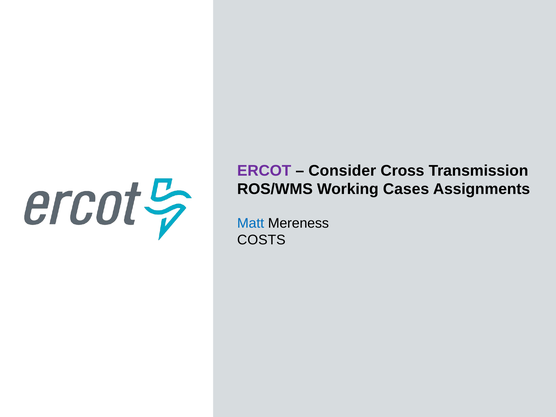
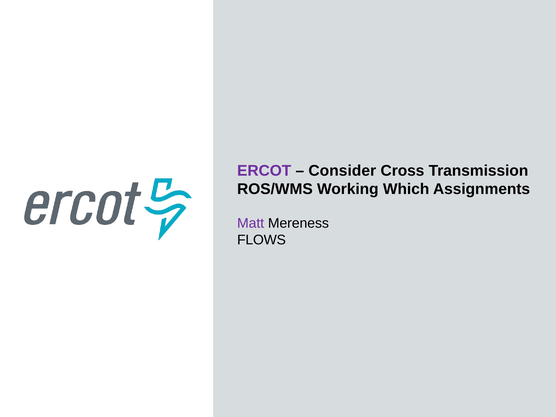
Cases: Cases -> Which (406, 189)
Matt colour: blue -> purple (251, 223)
COSTS: COSTS -> FLOWS (261, 240)
